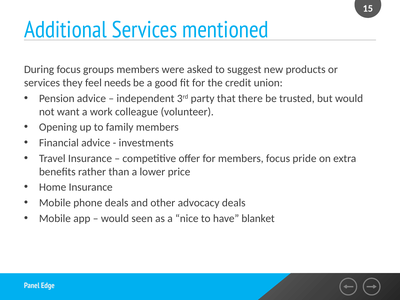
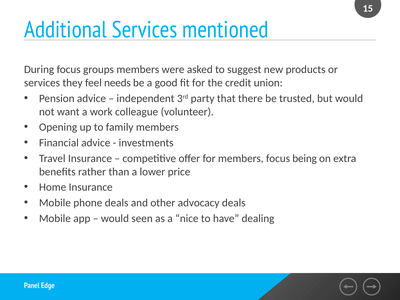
pride: pride -> being (305, 158)
blanket: blanket -> dealing (258, 218)
